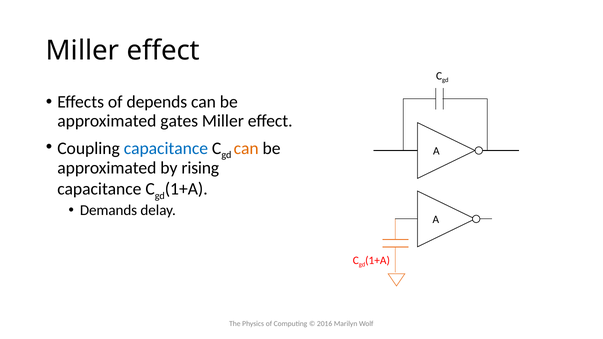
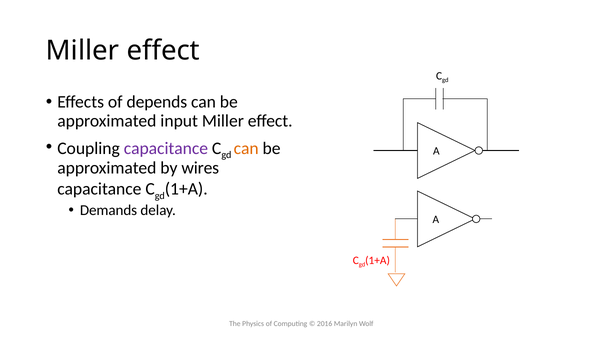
gates: gates -> input (179, 121)
capacitance colour: blue -> purple (166, 148)
rising: rising -> wires (200, 168)
